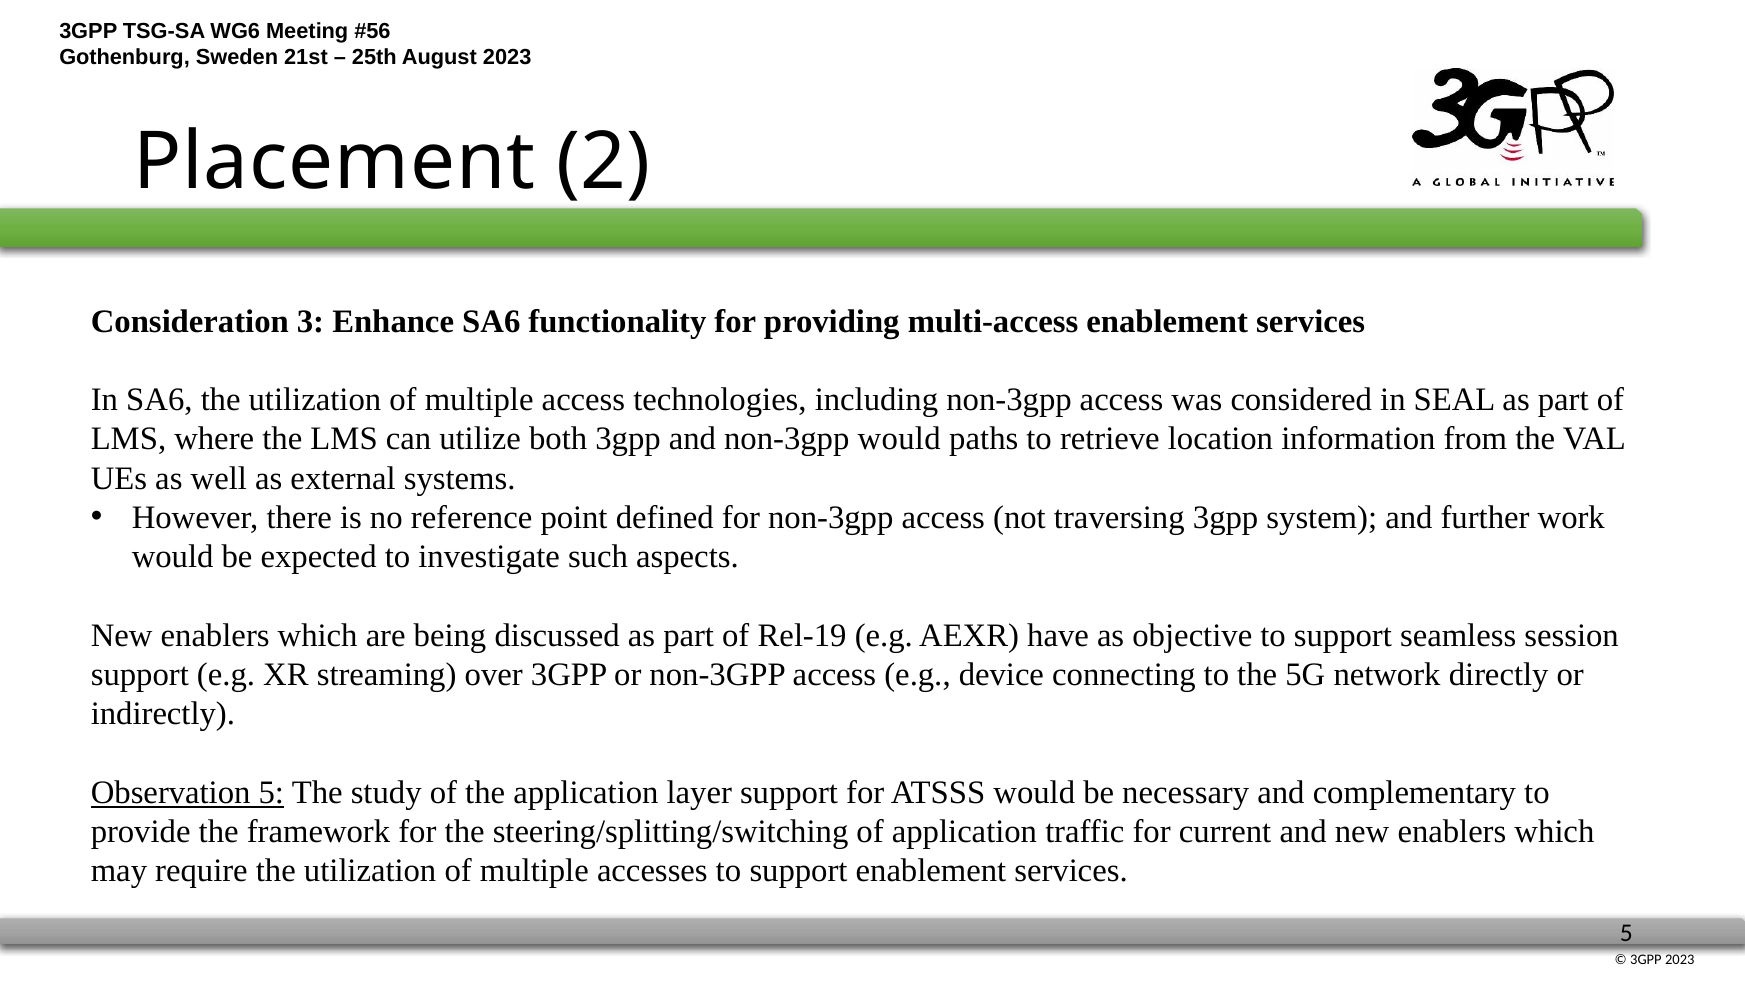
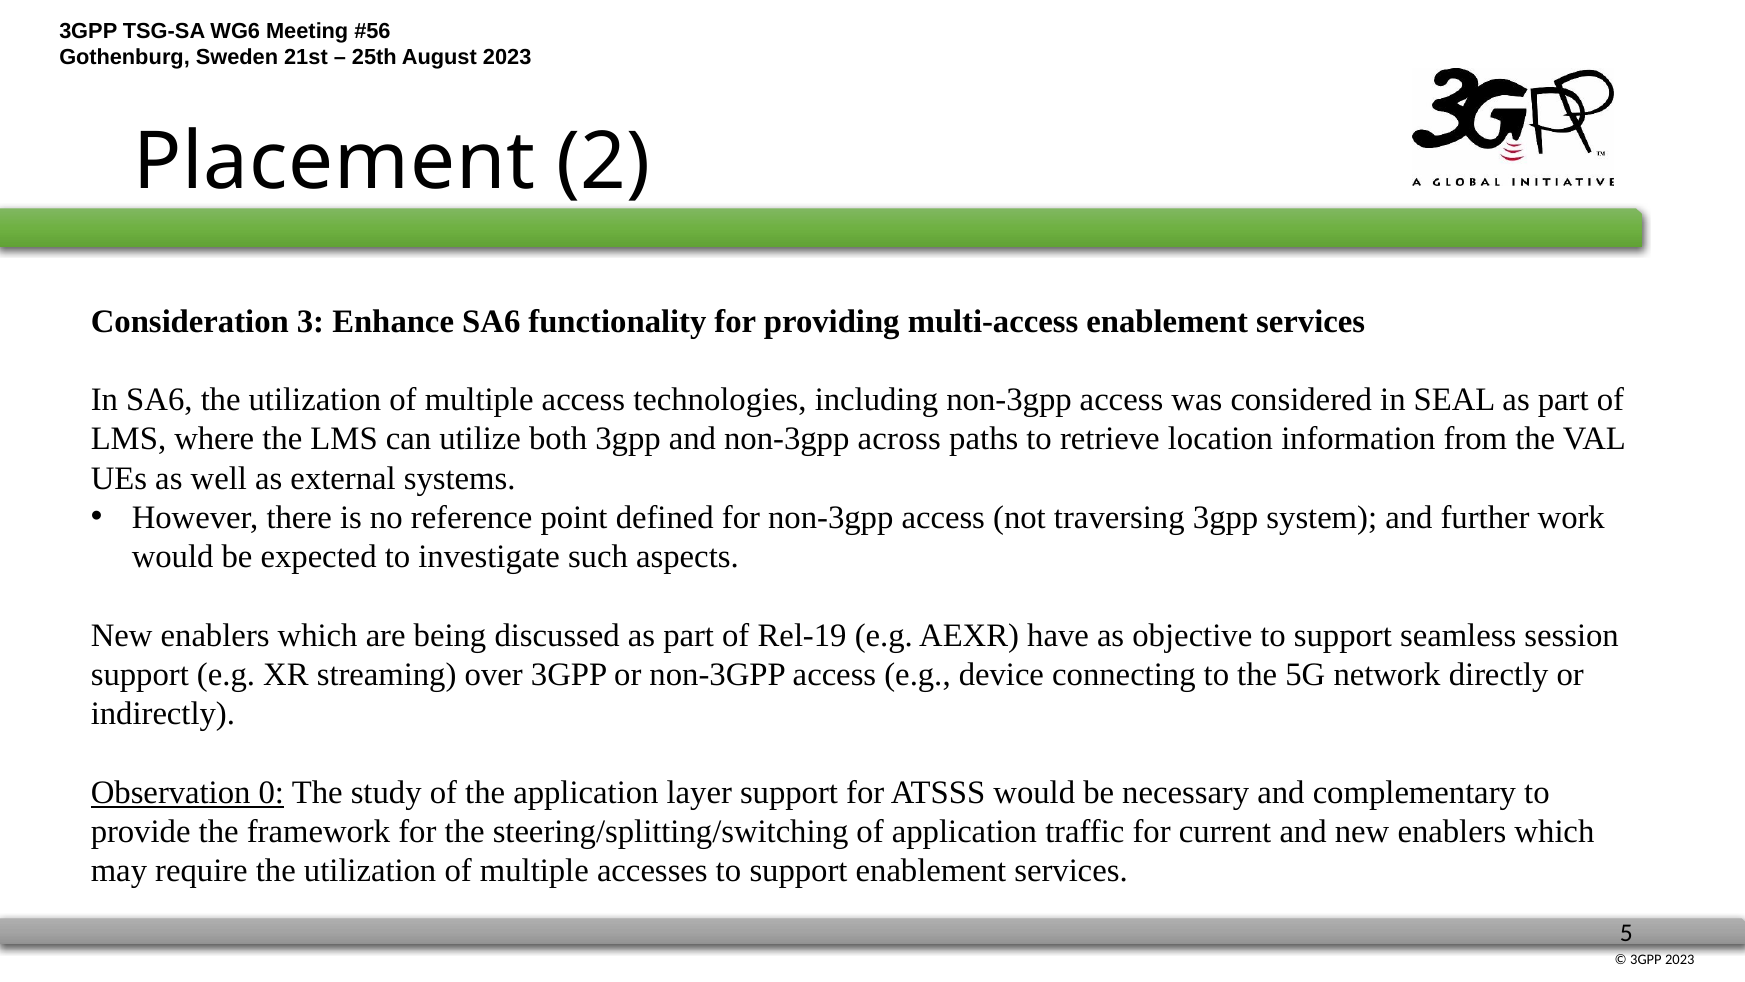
non-3gpp would: would -> across (899, 439)
Observation 5: 5 -> 0 (271, 792)
